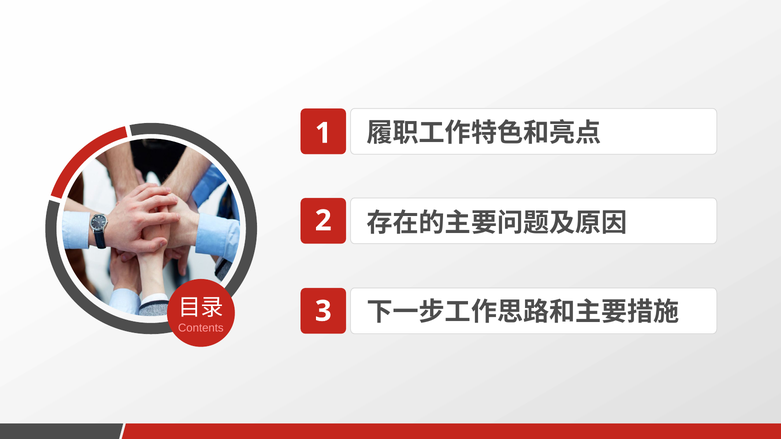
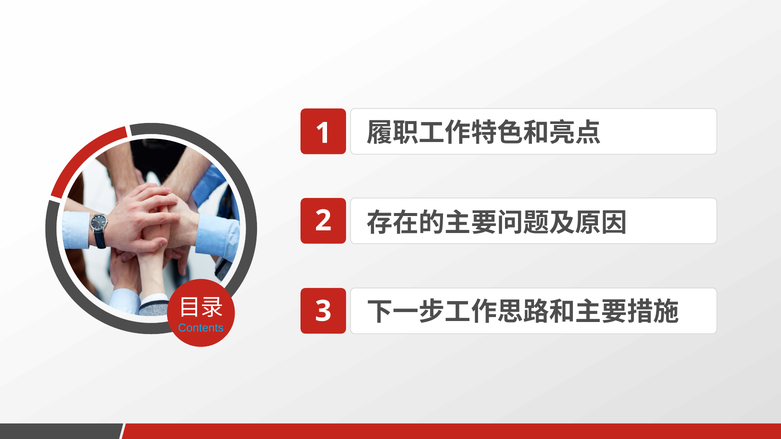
Contents colour: pink -> light blue (201, 328)
